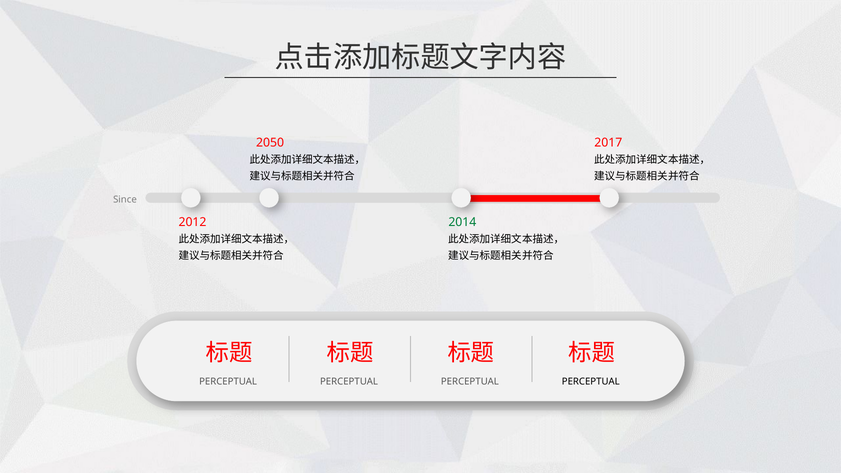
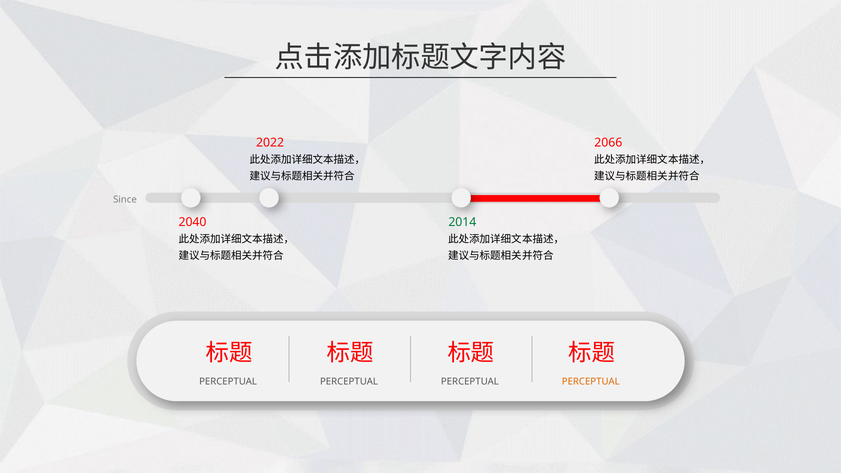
2050: 2050 -> 2022 (270, 143)
2017: 2017 -> 2066 (608, 143)
2012: 2012 -> 2040 (193, 222)
PERCEPTUAL colour: black -> orange (591, 381)
